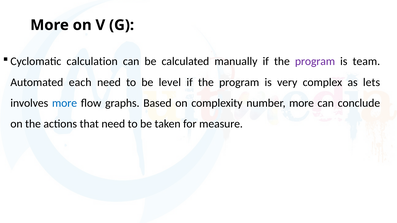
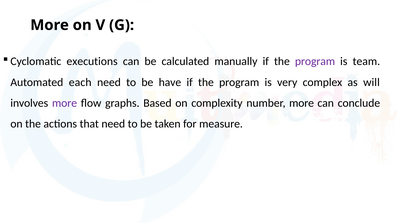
calculation: calculation -> executions (92, 61)
level: level -> have (170, 82)
lets: lets -> will (371, 82)
more colour: blue -> purple (65, 103)
